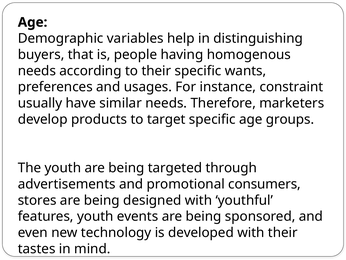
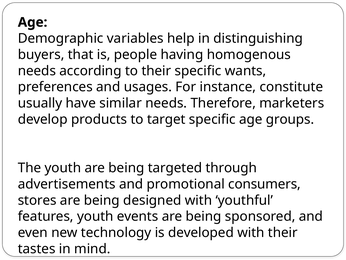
constraint: constraint -> constitute (291, 87)
